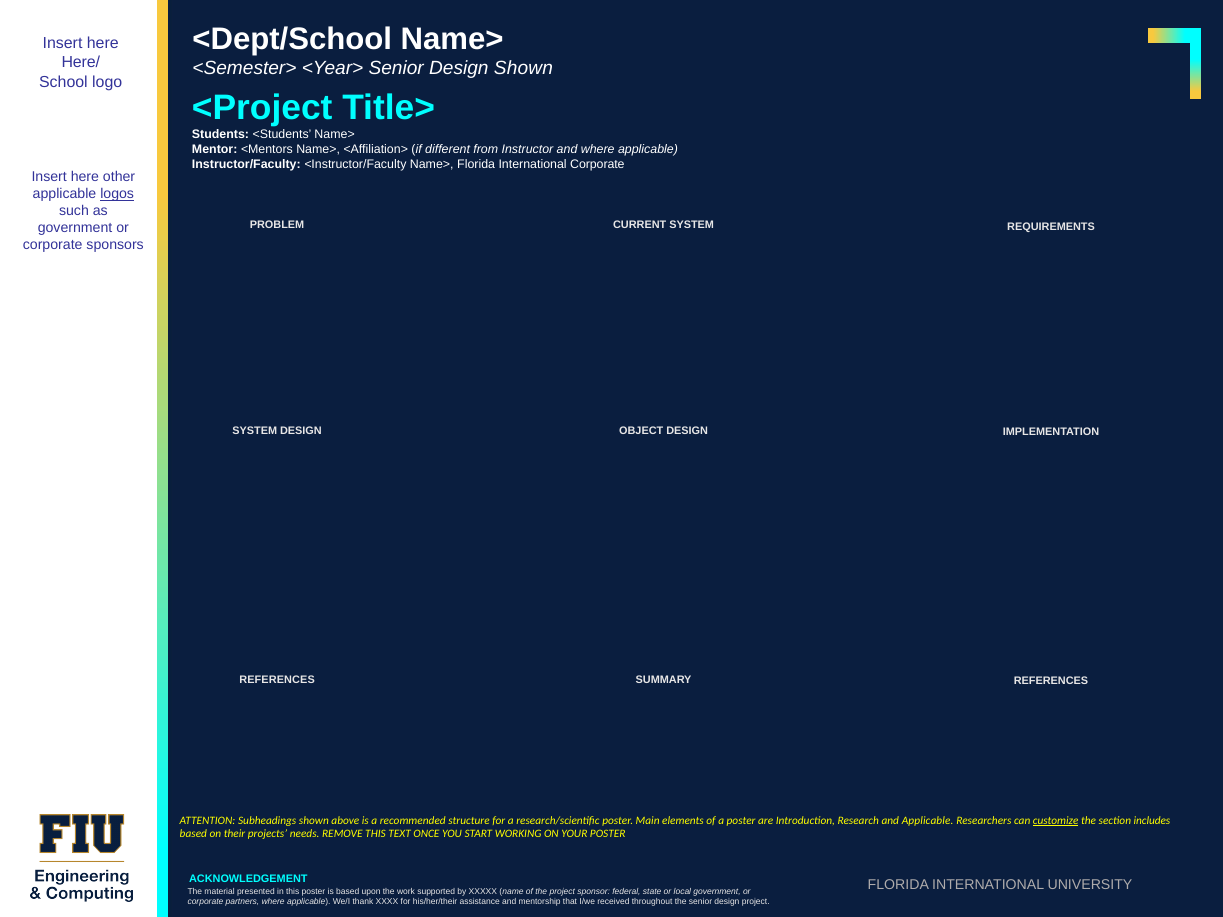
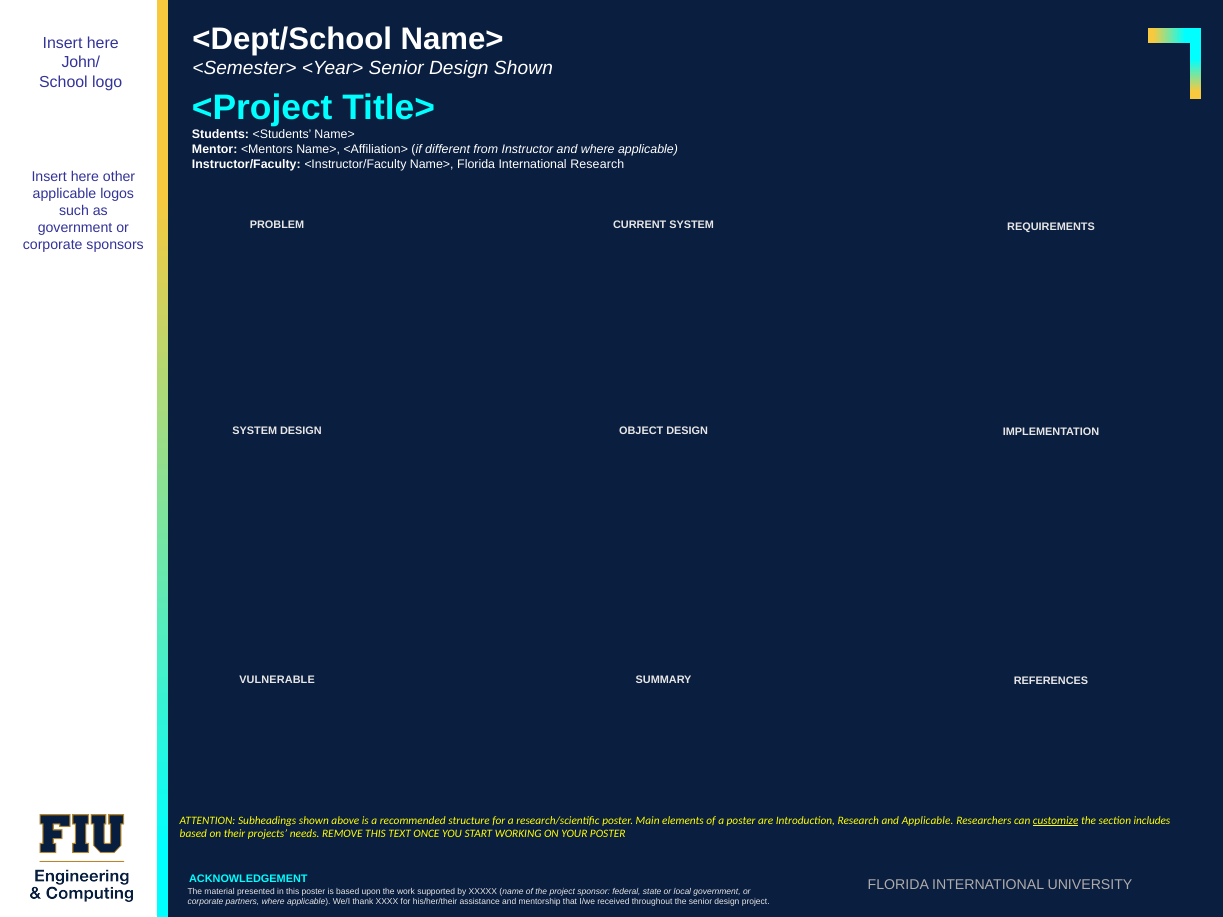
Here/: Here/ -> John/ (81, 63)
International Corporate: Corporate -> Research (597, 165)
logos underline: present -> none (117, 194)
REFERENCES: REFERENCES -> VULNERABLE (277, 680)
